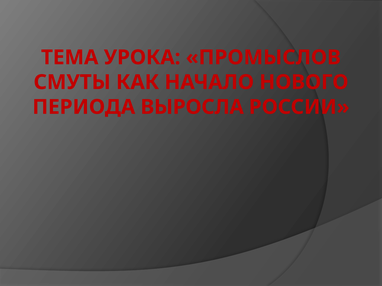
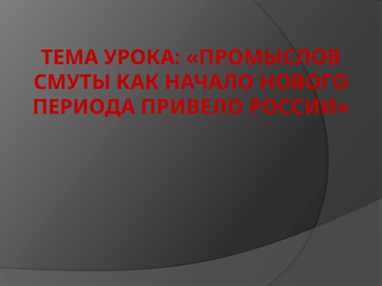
ВЫРОСЛА: ВЫРОСЛА -> ПРИВЕЛО (192, 107)
